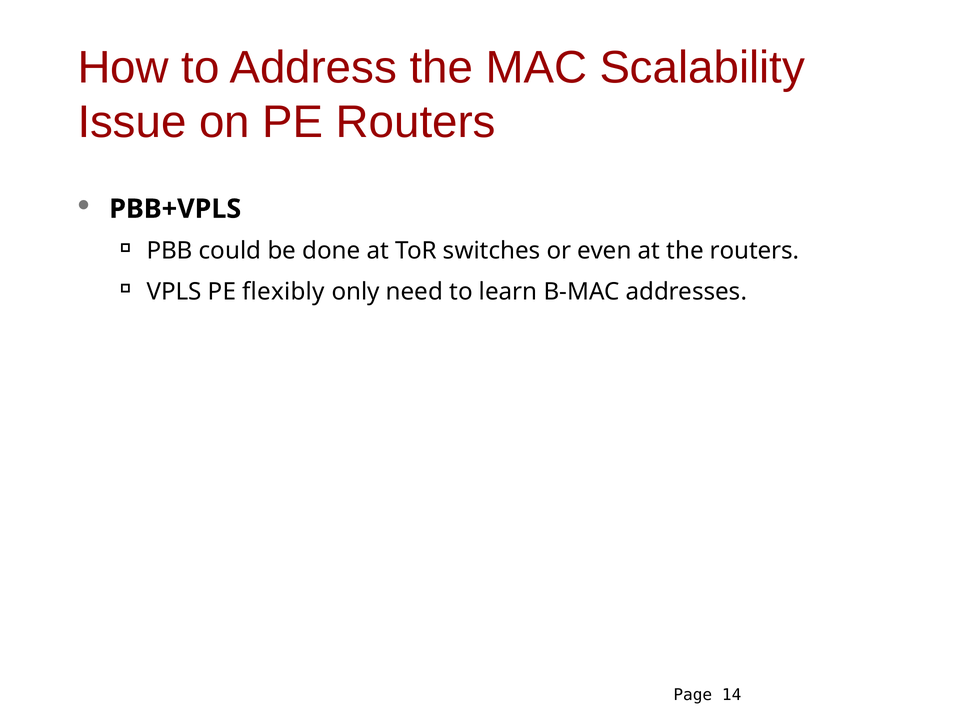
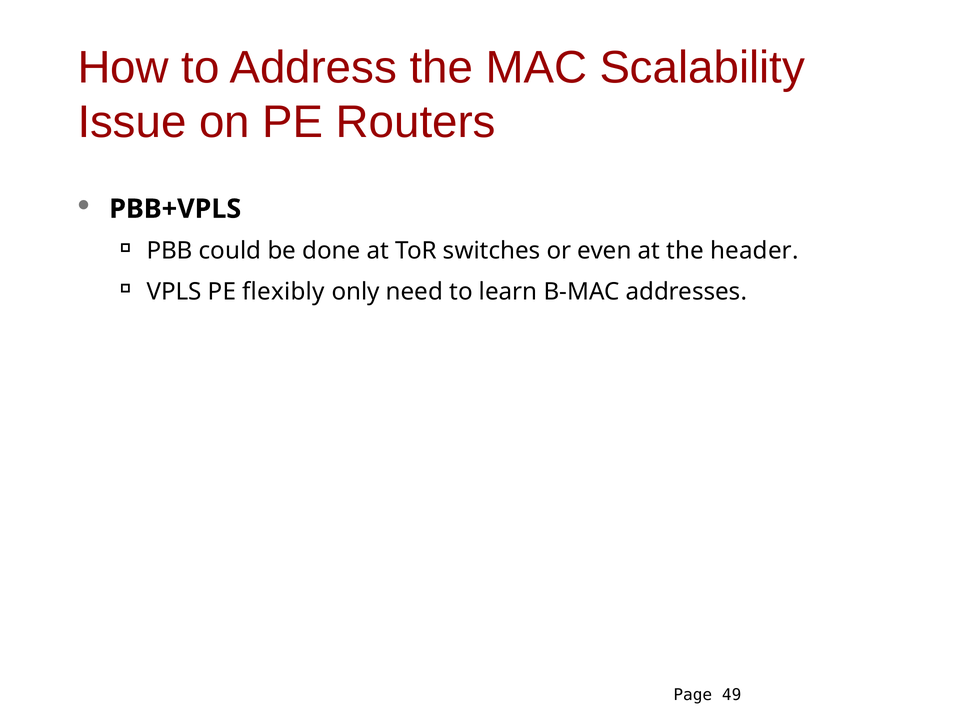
the routers: routers -> header (754, 251)
14: 14 -> 49 (732, 695)
